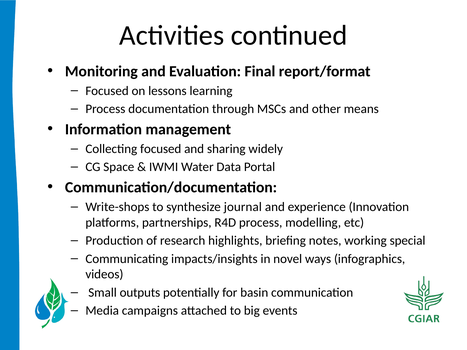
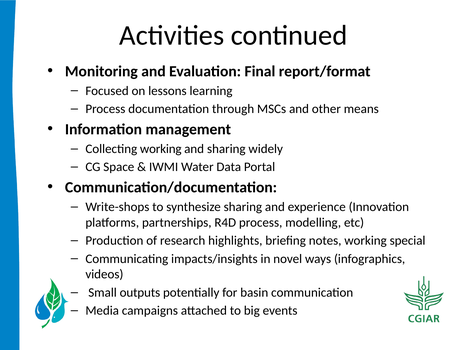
Collecting focused: focused -> working (161, 149)
synthesize journal: journal -> sharing (243, 207)
